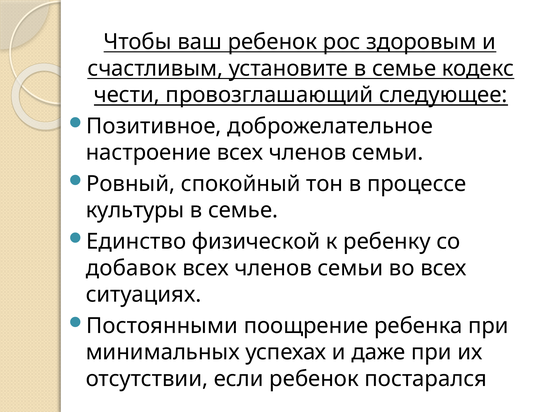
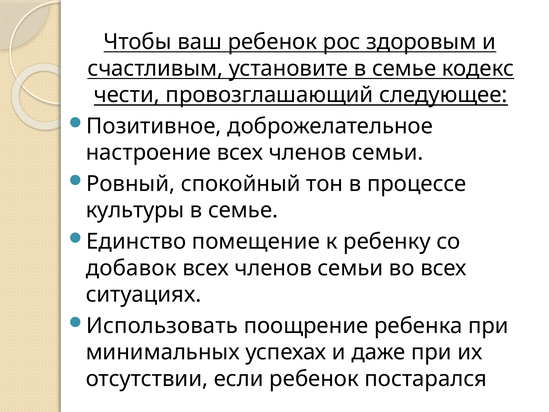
физической: физической -> помещение (256, 241)
Постоянными: Постоянными -> Использовать (162, 326)
